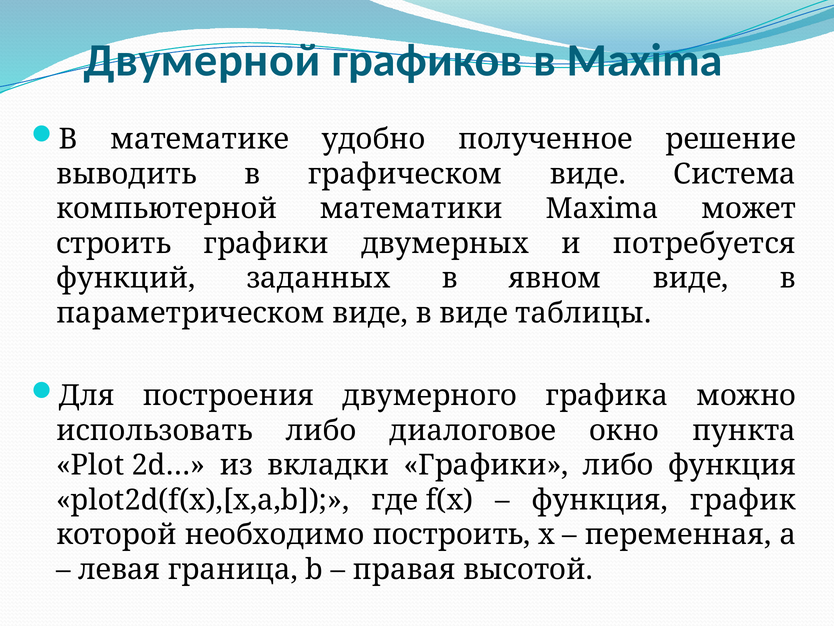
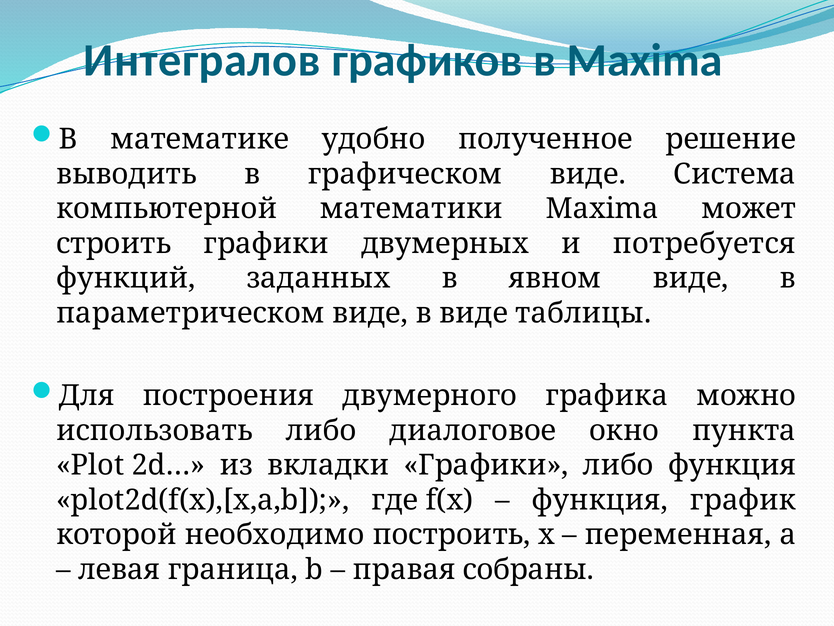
Двумерной: Двумерной -> Интегралов (202, 61)
высотой: высотой -> собраны (528, 569)
